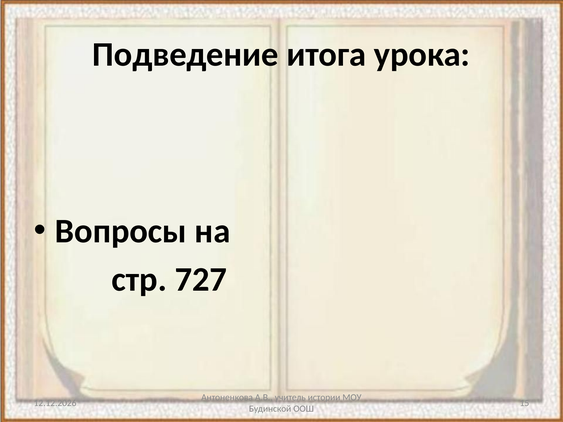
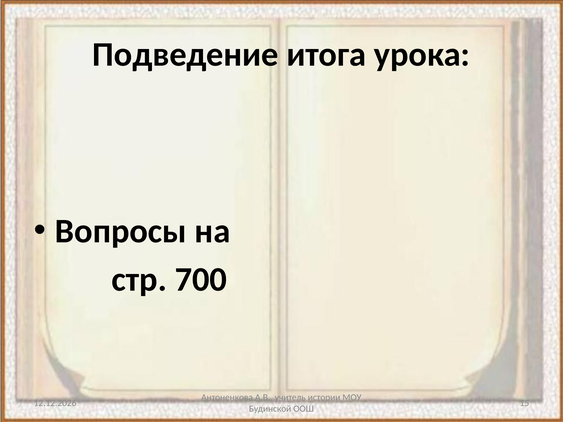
727: 727 -> 700 (201, 280)
